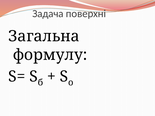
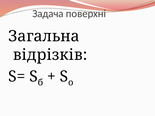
формулу: формулу -> відрізків (50, 55)
